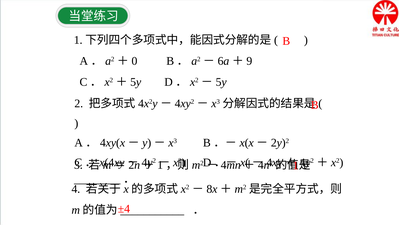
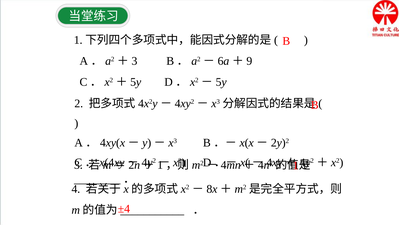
0: 0 -> 3 (134, 61)
